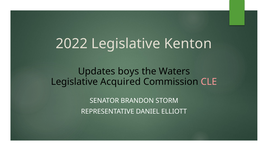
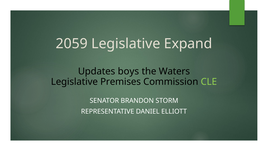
2022: 2022 -> 2059 (72, 44)
Kenton: Kenton -> Expand (188, 44)
Acquired: Acquired -> Premises (121, 82)
CLE colour: pink -> light green (209, 82)
